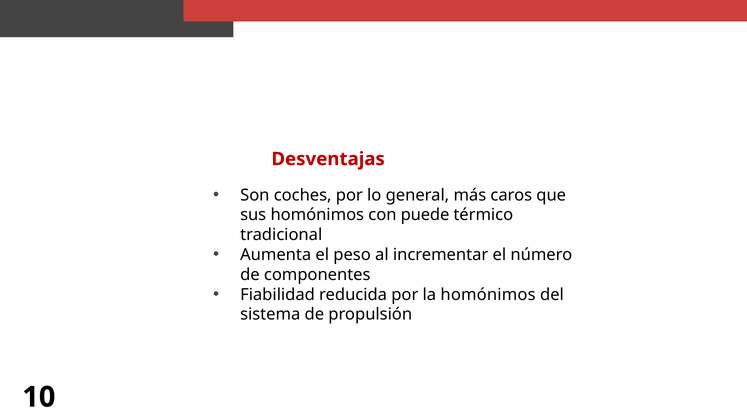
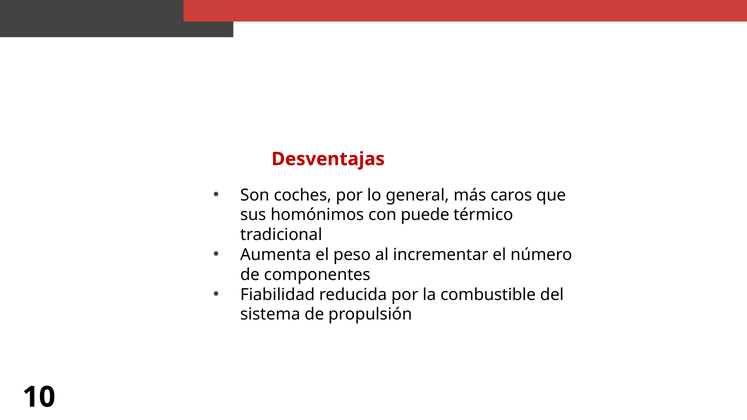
la homónimos: homónimos -> combustible (488, 295)
